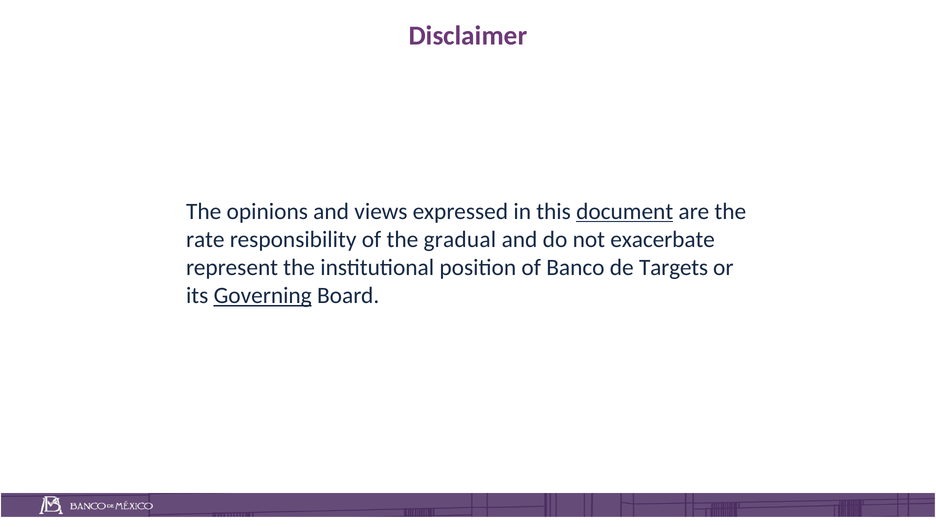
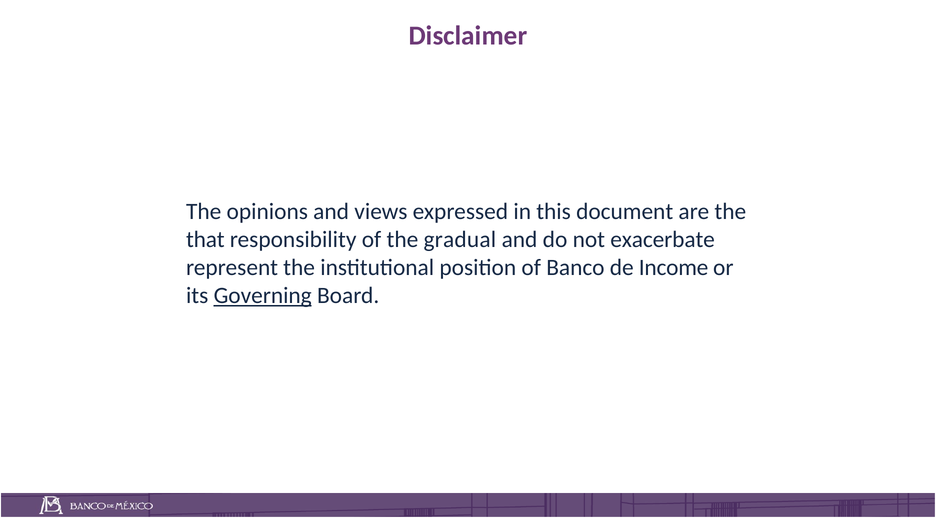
document underline: present -> none (625, 211)
rate: rate -> that (205, 239)
Targets: Targets -> Income (674, 267)
